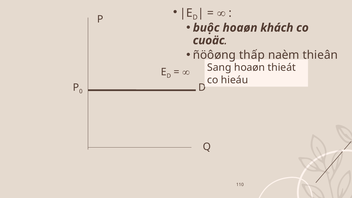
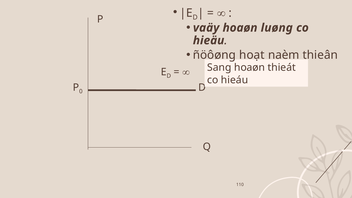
buộc: buộc -> vaäy (206, 28)
khách: khách -> luøng (277, 28)
cuoäc: cuoäc -> hieäu (209, 40)
thấp: thấp -> hoạt (252, 55)
